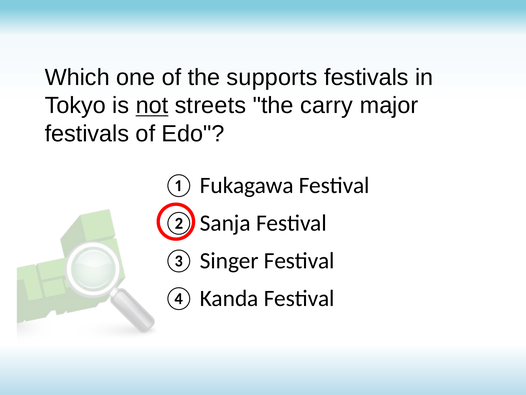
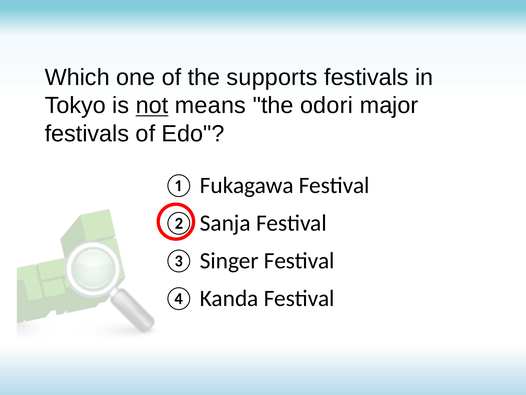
streets: streets -> means (210, 105)
carry: carry -> odori (327, 105)
